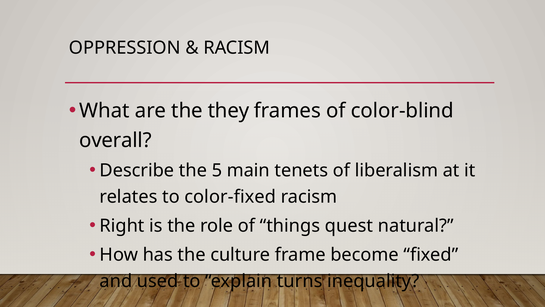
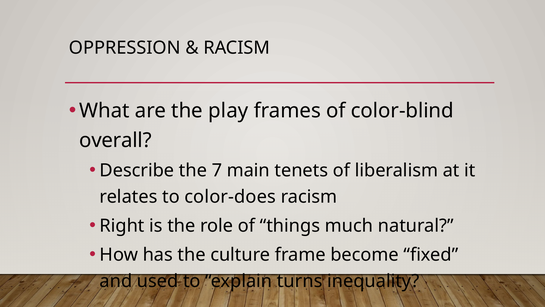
they: they -> play (228, 111)
5: 5 -> 7 (217, 170)
color-fixed: color-fixed -> color-does (230, 197)
quest: quest -> much (349, 226)
